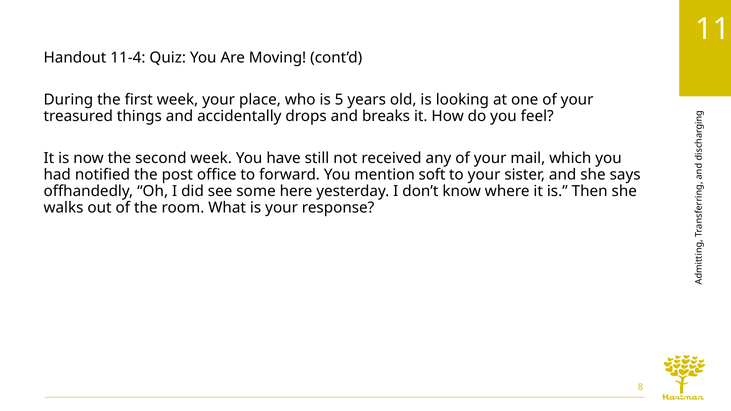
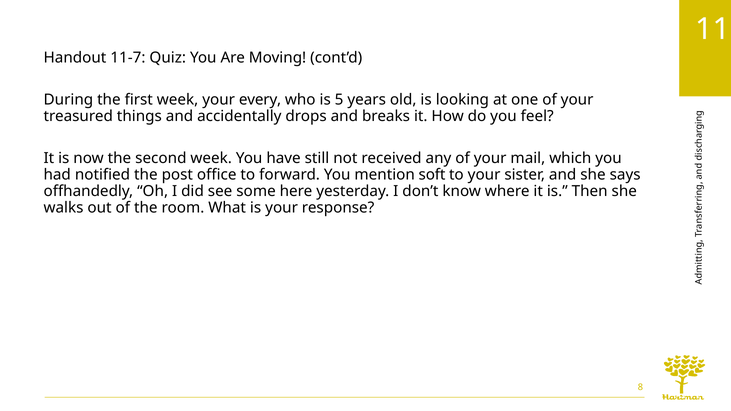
11-4: 11-4 -> 11-7 (128, 58)
place: place -> every (260, 100)
